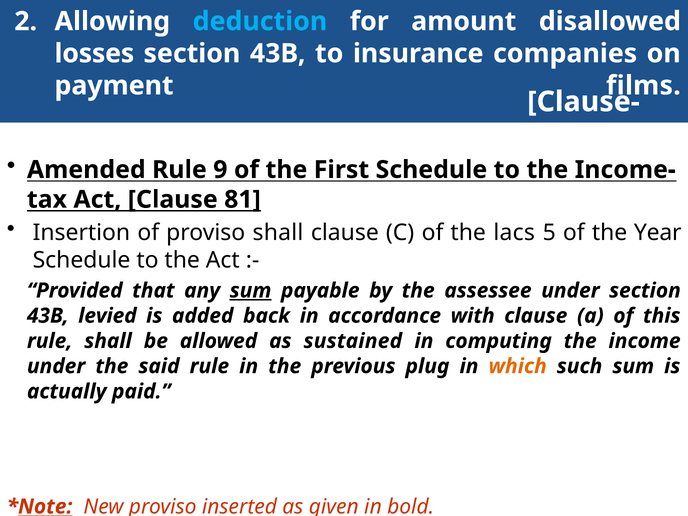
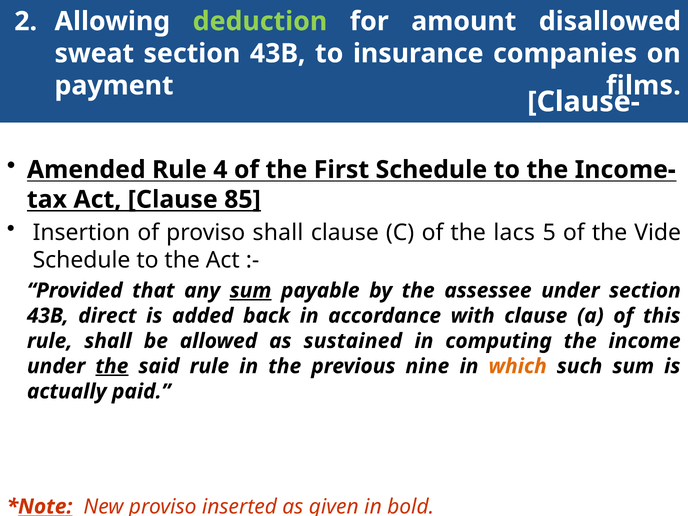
deduction colour: light blue -> light green (260, 21)
losses: losses -> sweat (94, 53)
9: 9 -> 4 (220, 170)
81: 81 -> 85 (242, 200)
Year: Year -> Vide (658, 233)
levied: levied -> direct (107, 316)
the underline: none -> present (112, 366)
plug: plug -> nine (427, 366)
